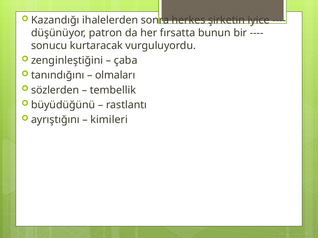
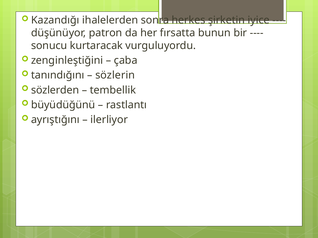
olmaları: olmaları -> sözlerin (115, 75)
kimileri: kimileri -> ilerliyor (109, 120)
